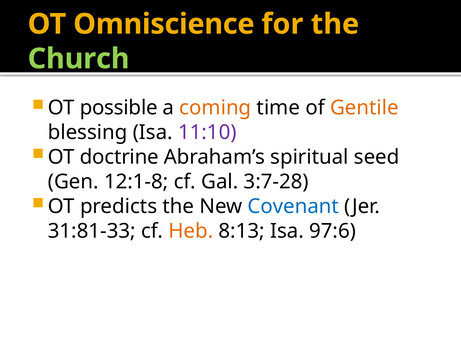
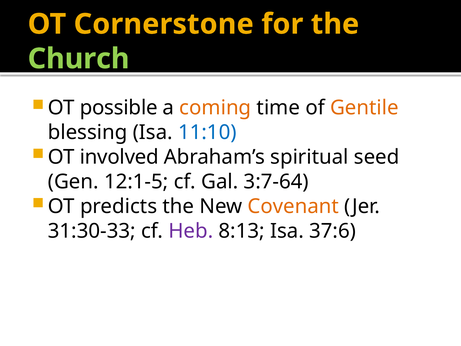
Omniscience: Omniscience -> Cornerstone (164, 24)
11:10 colour: purple -> blue (207, 132)
doctrine: doctrine -> involved (119, 157)
12:1-8: 12:1-8 -> 12:1-5 (136, 182)
3:7-28: 3:7-28 -> 3:7-64 (276, 182)
Covenant colour: blue -> orange (293, 206)
31:81-33: 31:81-33 -> 31:30-33 (92, 231)
Heb colour: orange -> purple (191, 231)
97:6: 97:6 -> 37:6 (333, 231)
